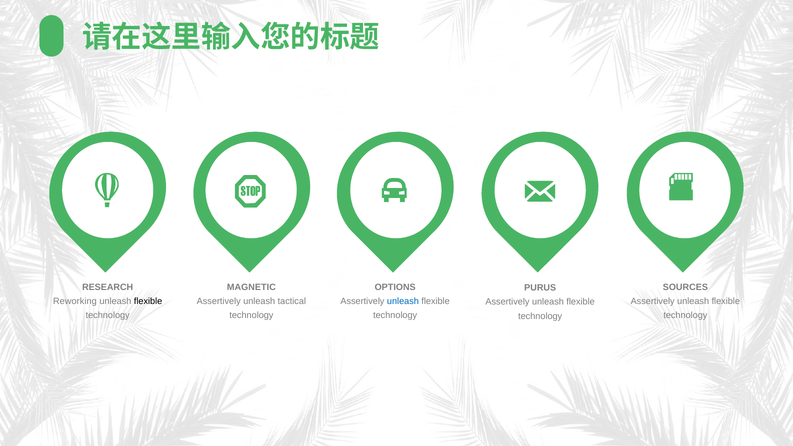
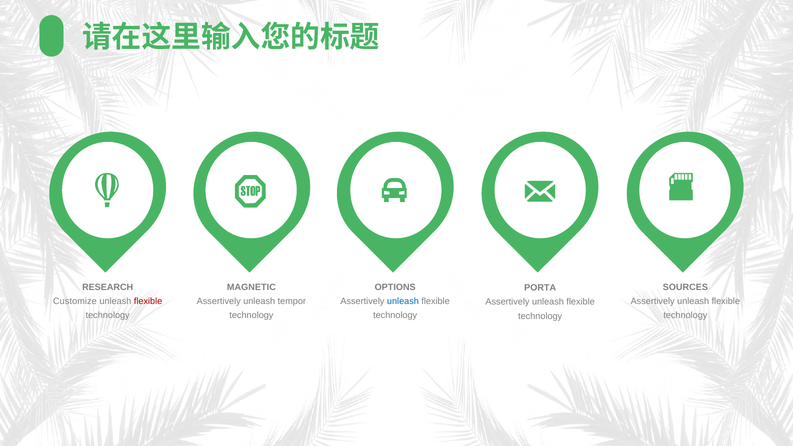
PURUS: PURUS -> PORTA (540, 288)
Reworking: Reworking -> Customize (75, 301)
flexible colour: black -> red (148, 301)
tactical: tactical -> tempor (292, 301)
